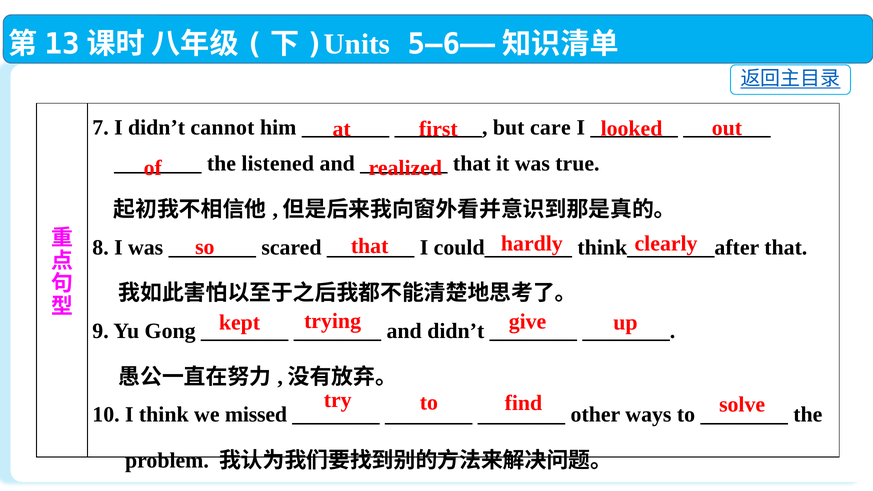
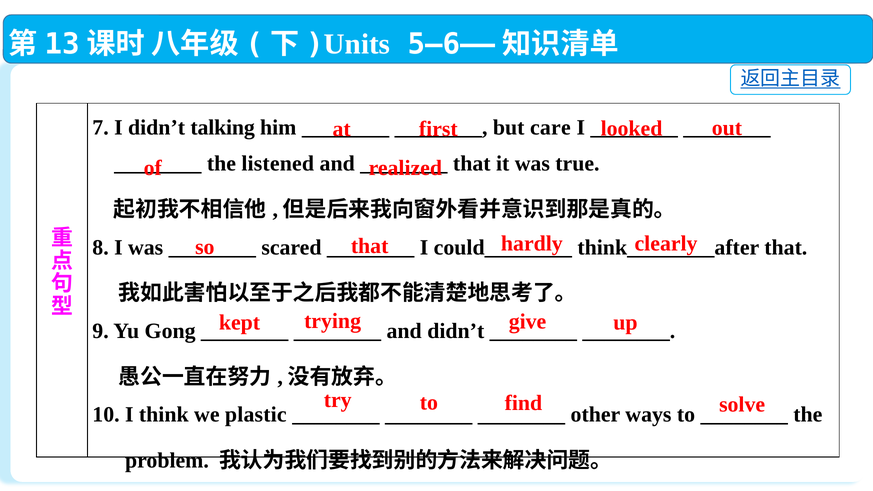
cannot: cannot -> talking (223, 128)
missed: missed -> plastic (256, 415)
